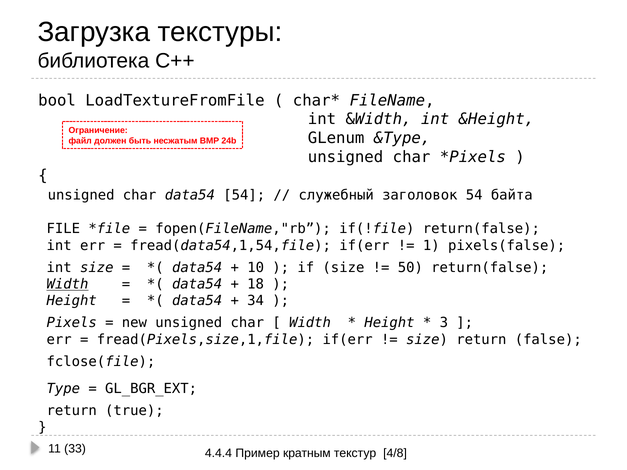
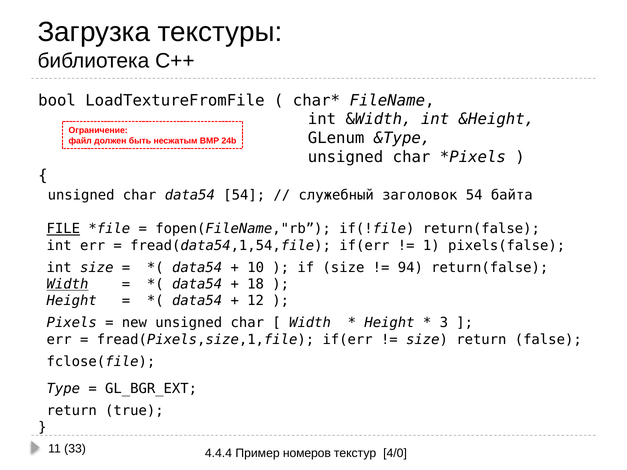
FILE underline: none -> present (63, 229)
50: 50 -> 94 (410, 268)
34: 34 -> 12 (256, 301)
кратным: кратным -> номеров (307, 453)
4/8: 4/8 -> 4/0 (395, 453)
